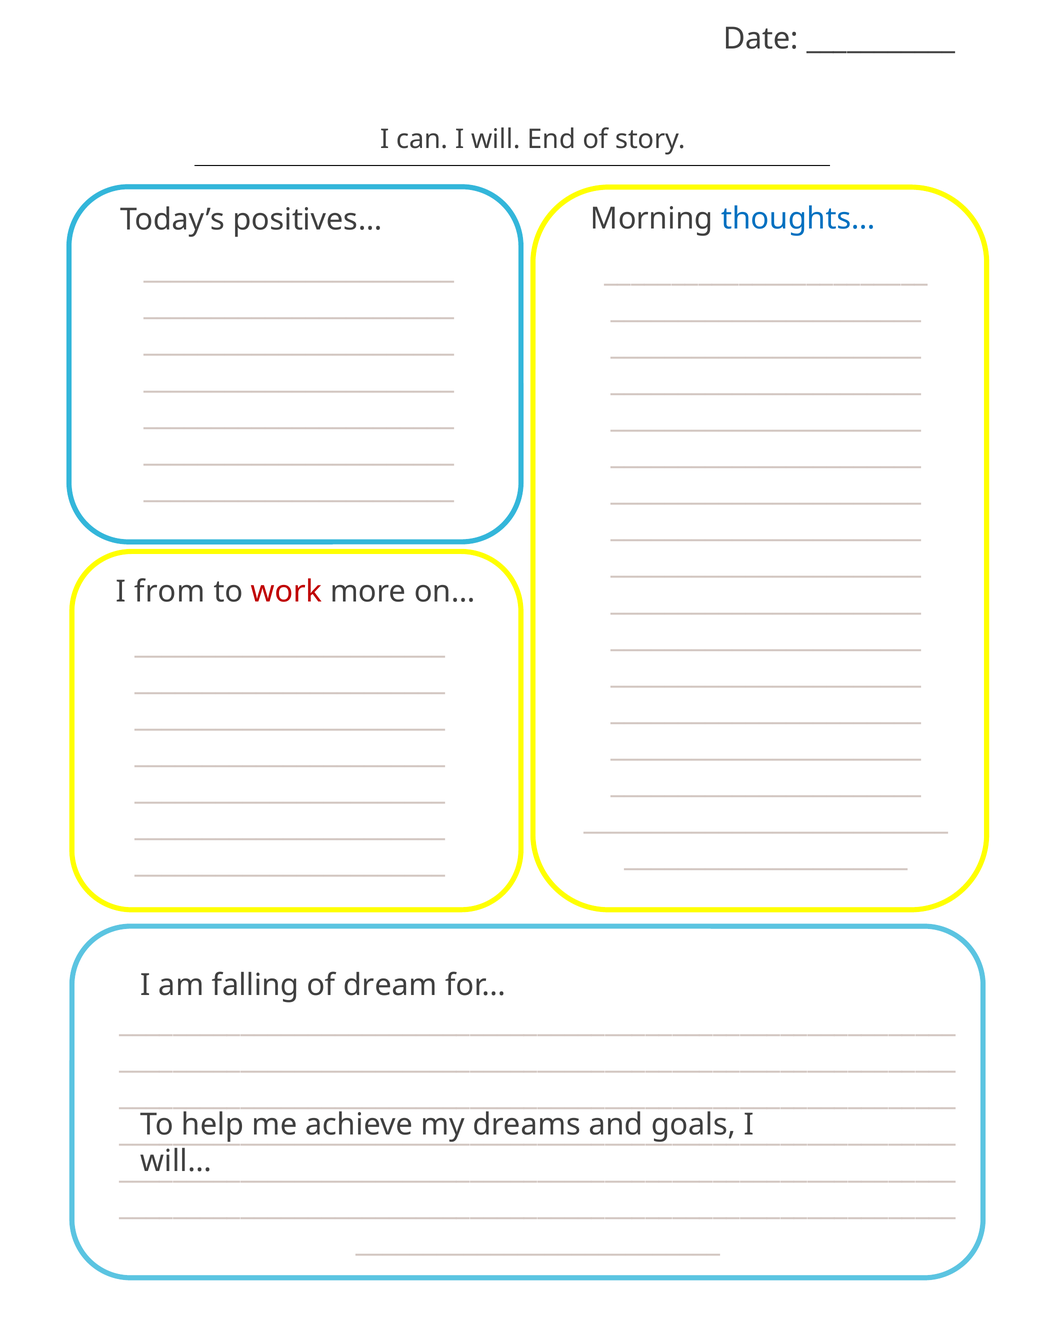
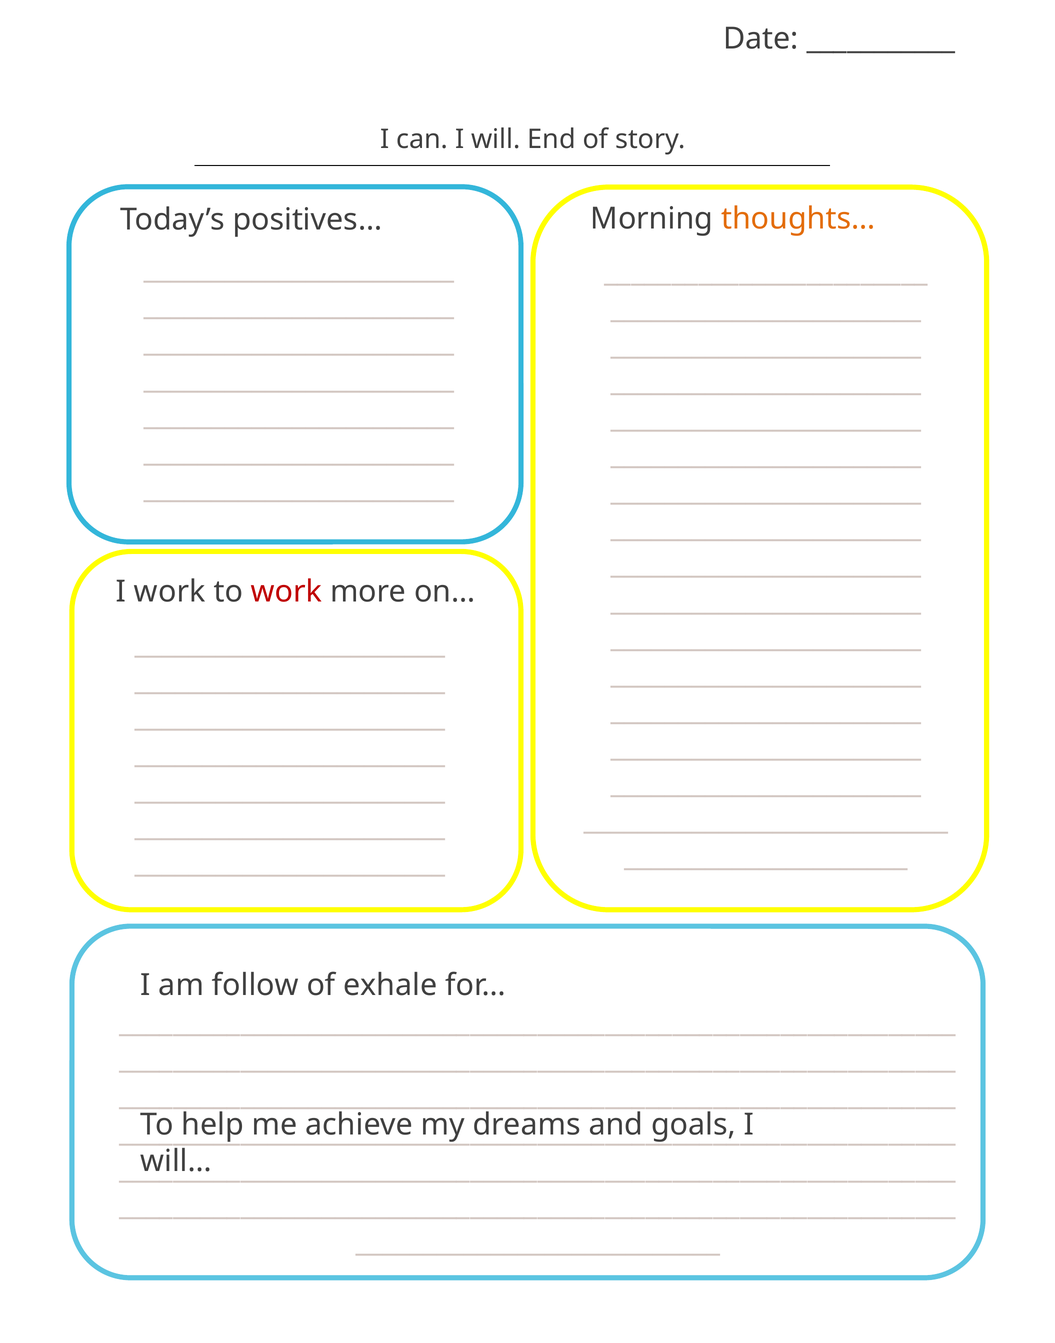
thoughts… colour: blue -> orange (798, 218)
I from: from -> work (170, 592)
falling: falling -> follow (255, 985)
dream: dream -> exhale (390, 985)
